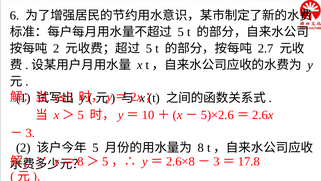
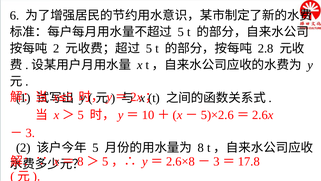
2.7: 2.7 -> 2.8 (266, 48)
